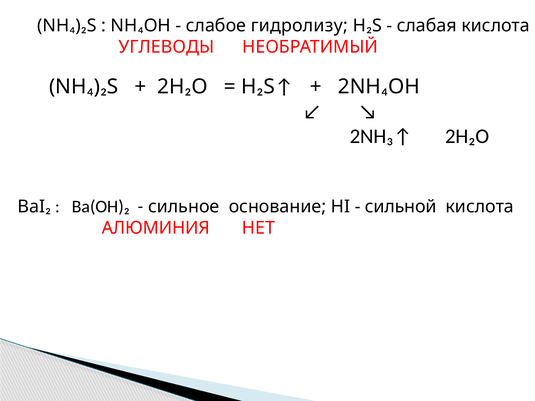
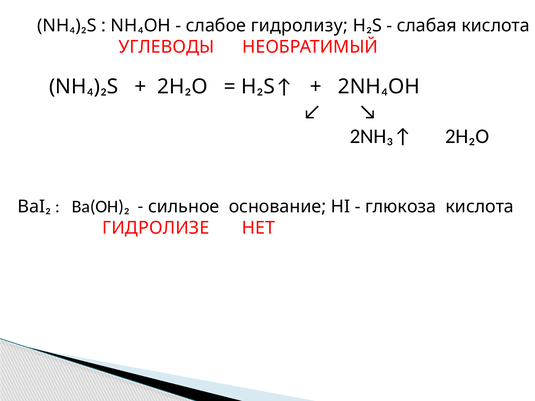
сильной: сильной -> глюкоза (401, 207)
АЛЮМИНИЯ: АЛЮМИНИЯ -> ГИДРОЛИЗЕ (156, 228)
